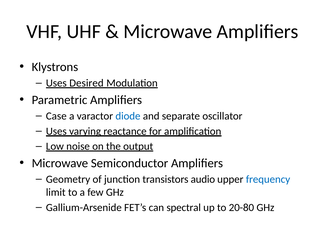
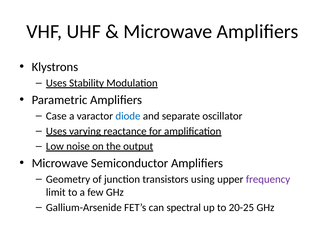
Desired: Desired -> Stability (87, 83)
audio: audio -> using (203, 179)
frequency colour: blue -> purple (268, 179)
20-80: 20-80 -> 20-25 (241, 207)
